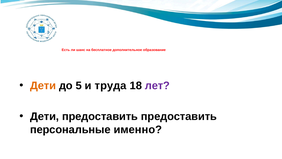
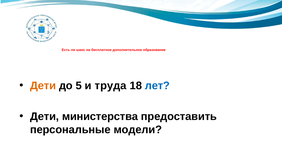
лет colour: purple -> blue (157, 86)
Дети предоставить: предоставить -> министерства (100, 116)
именно: именно -> модели (138, 129)
